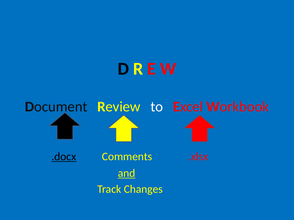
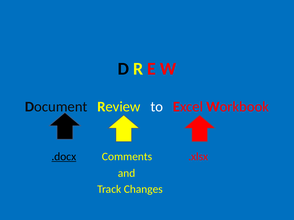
and underline: present -> none (127, 174)
